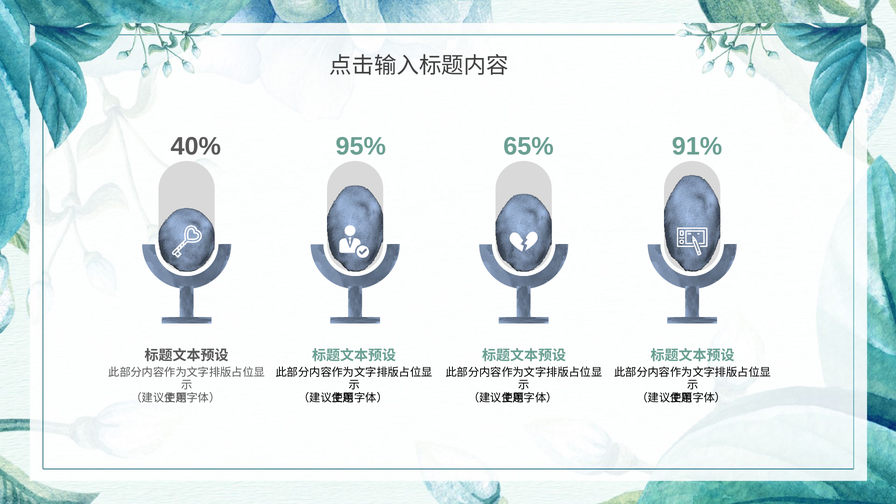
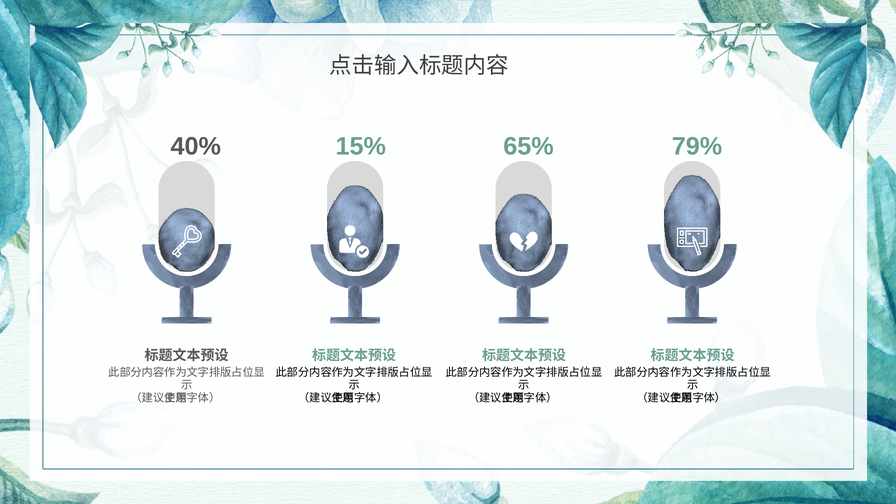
95%: 95% -> 15% (361, 146)
91%: 91% -> 79% (697, 146)
